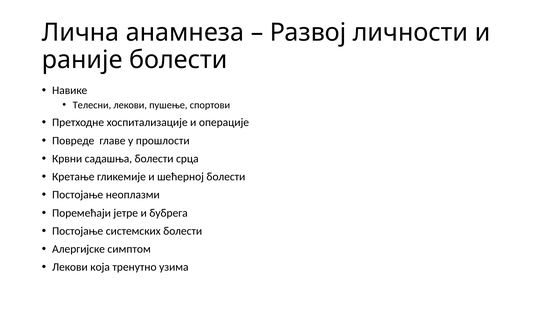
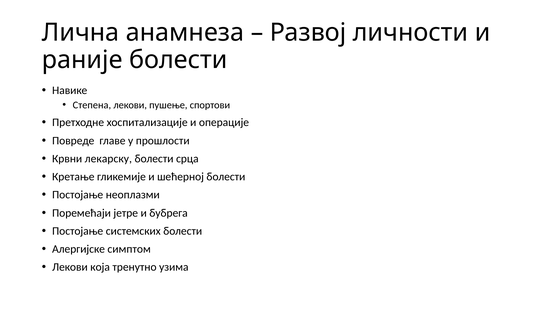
Телесни: Телесни -> Степена (92, 105)
садашња: садашња -> лекарску (108, 159)
